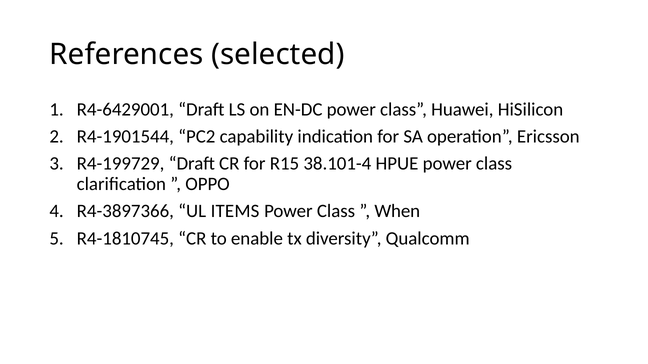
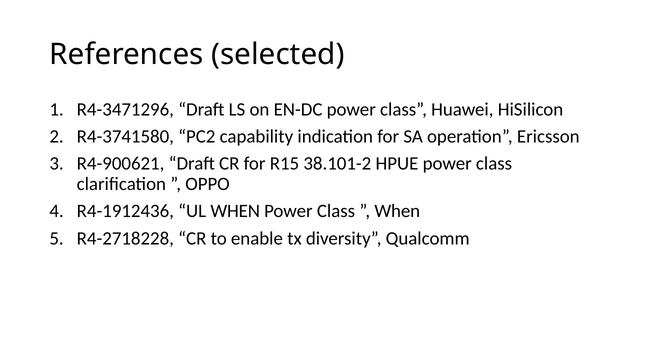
R4-6429001: R4-6429001 -> R4-3471296 (125, 110)
R4-1901544: R4-1901544 -> R4-3741580 (125, 137)
R4-199729: R4-199729 -> R4-900621 (121, 164)
38.101-4: 38.101-4 -> 38.101-2 (337, 164)
R4-3897366: R4-3897366 -> R4-1912436 (125, 211)
UL ITEMS: ITEMS -> WHEN (235, 211)
R4-1810745: R4-1810745 -> R4-2718228 (125, 239)
